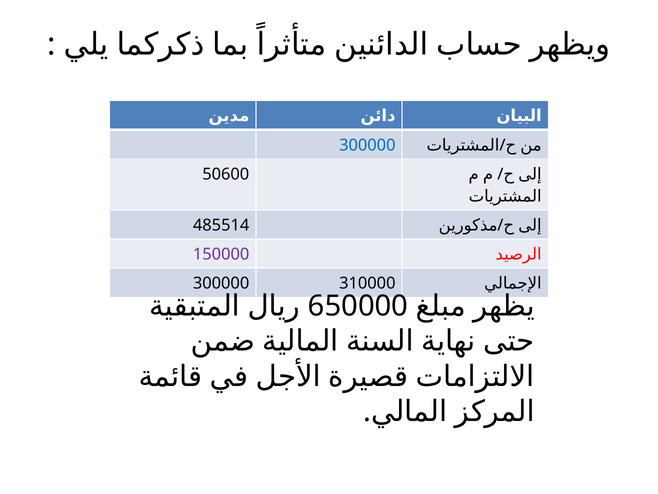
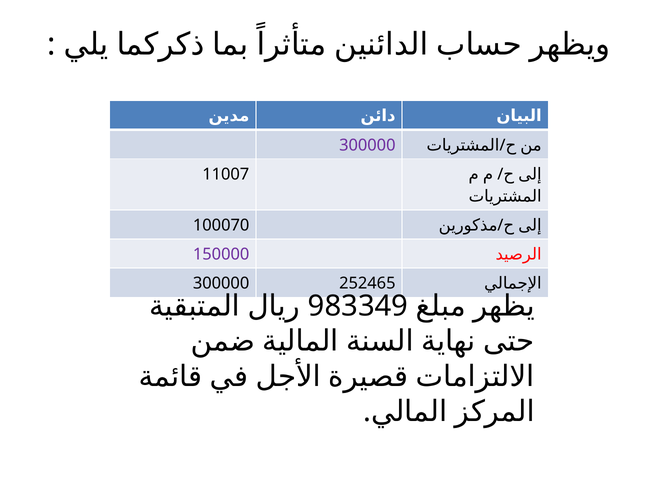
300000 colour: blue -> purple (367, 145)
50600: 50600 -> 11007 (226, 174)
485514: 485514 -> 100070 (221, 225)
310000: 310000 -> 252465 (367, 283)
650000: 650000 -> 983349 (358, 306)
